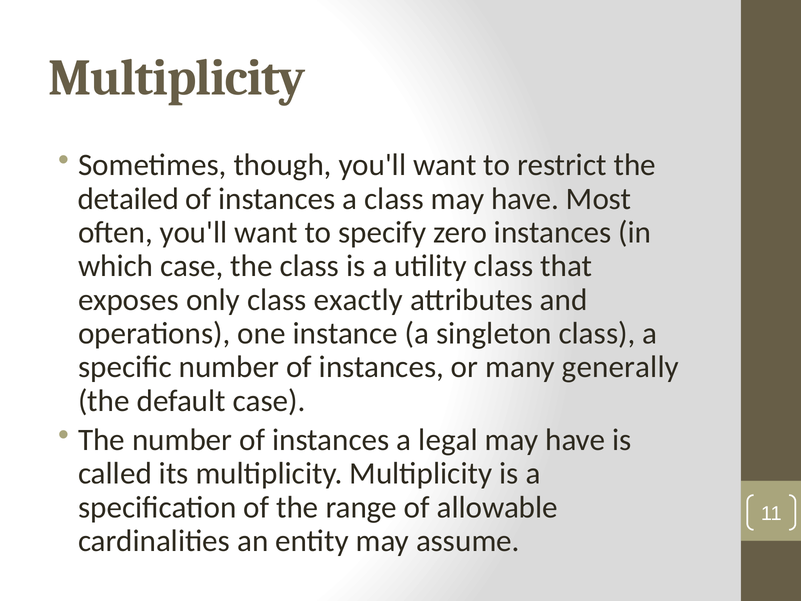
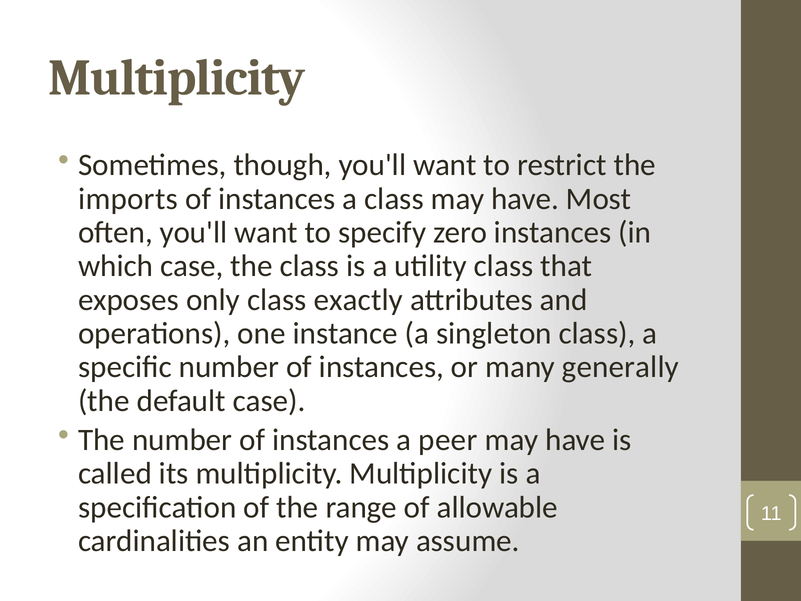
detailed: detailed -> imports (128, 199)
legal: legal -> peer (448, 440)
